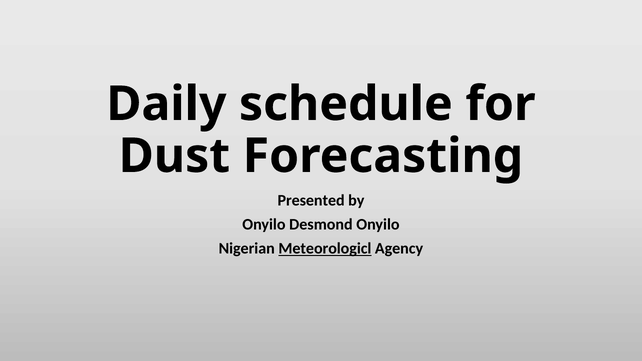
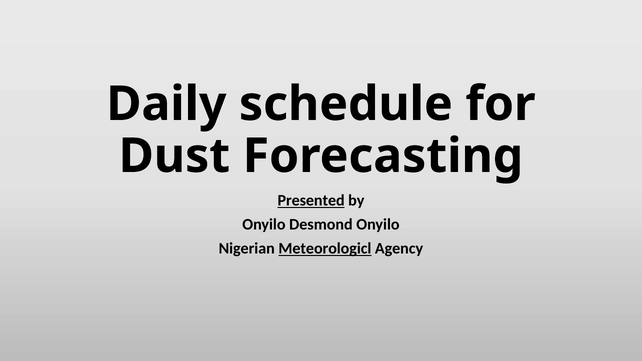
Presented underline: none -> present (311, 201)
